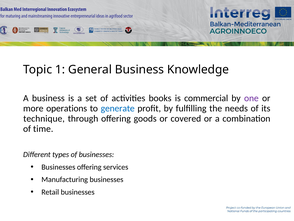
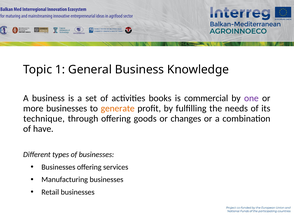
more operations: operations -> businesses (67, 108)
generate colour: blue -> orange (118, 108)
covered: covered -> changes (186, 118)
time: time -> have (43, 128)
